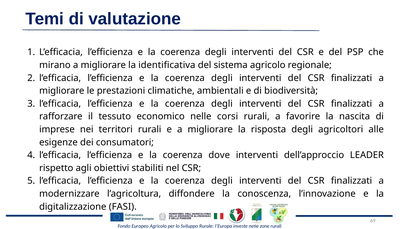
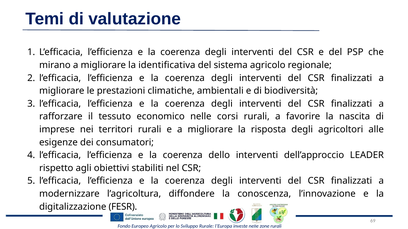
dove: dove -> dello (219, 155)
FASI: FASI -> FESR (123, 207)
